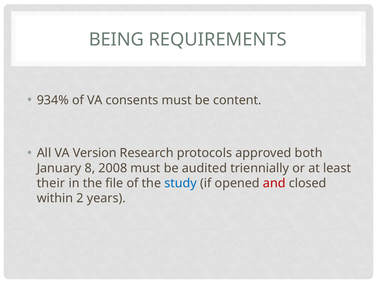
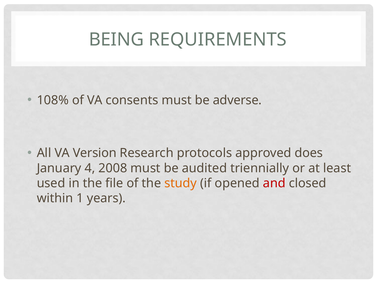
934%: 934% -> 108% (53, 100)
content: content -> adverse (237, 100)
both: both -> does (309, 153)
8: 8 -> 4 (90, 168)
their: their -> used (51, 183)
study colour: blue -> orange (181, 183)
2: 2 -> 1 (80, 198)
